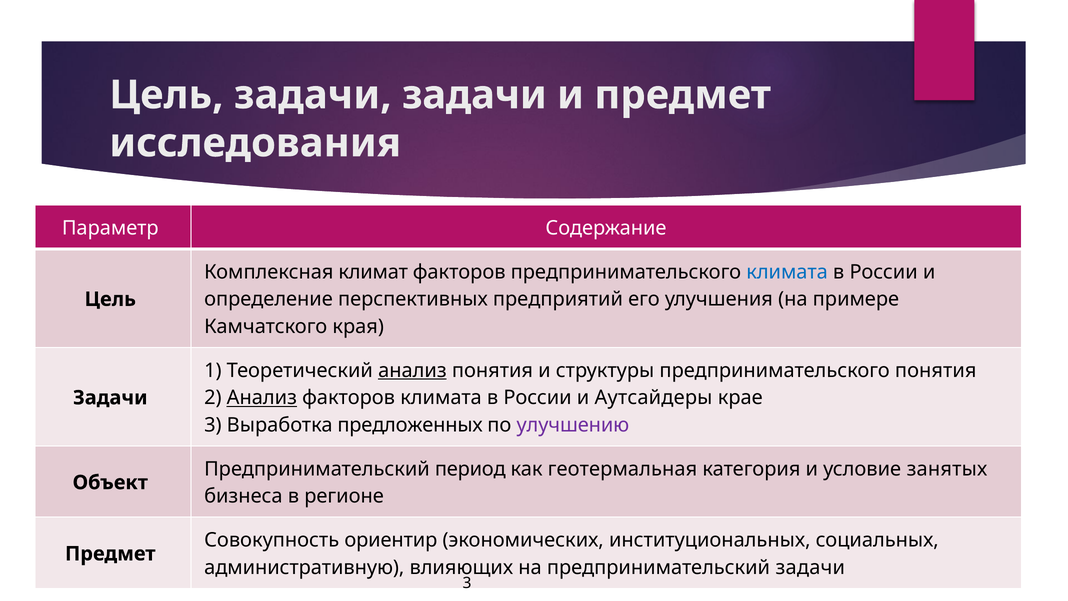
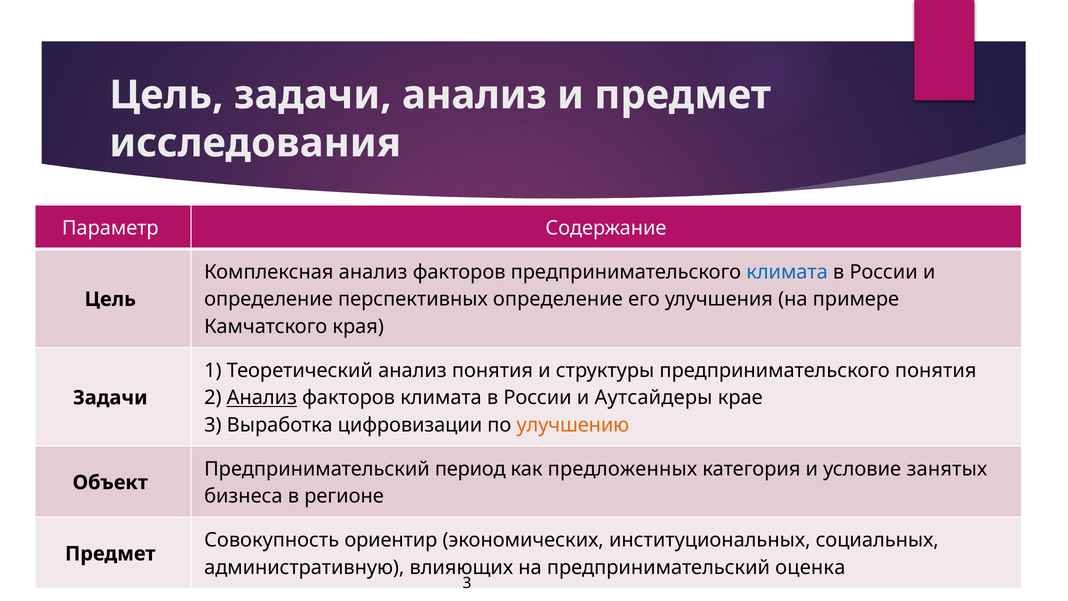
задачи задачи: задачи -> анализ (474, 95)
Комплексная климат: климат -> анализ (373, 272)
перспективных предприятий: предприятий -> определение (558, 299)
анализ underline: present -> none (412, 370)
предложенных: предложенных -> цифровизации (410, 425)
улучшению colour: purple -> orange (573, 425)
геотермальная: геотермальная -> предложенных (622, 469)
предпринимательский задачи: задачи -> оценка (810, 567)
